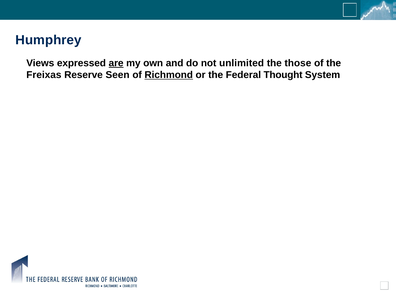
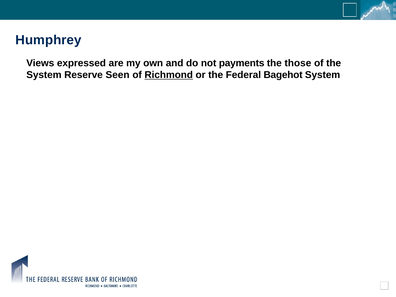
are underline: present -> none (116, 63)
unlimited: unlimited -> payments (242, 63)
Freixas: Freixas -> System (44, 75)
Thought: Thought -> Bagehot (283, 75)
